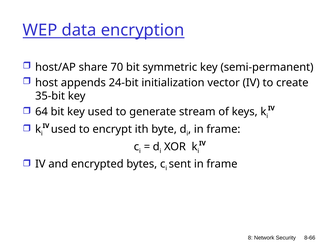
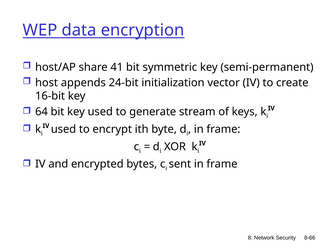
70: 70 -> 41 (117, 67)
35-bit: 35-bit -> 16-bit (50, 96)
